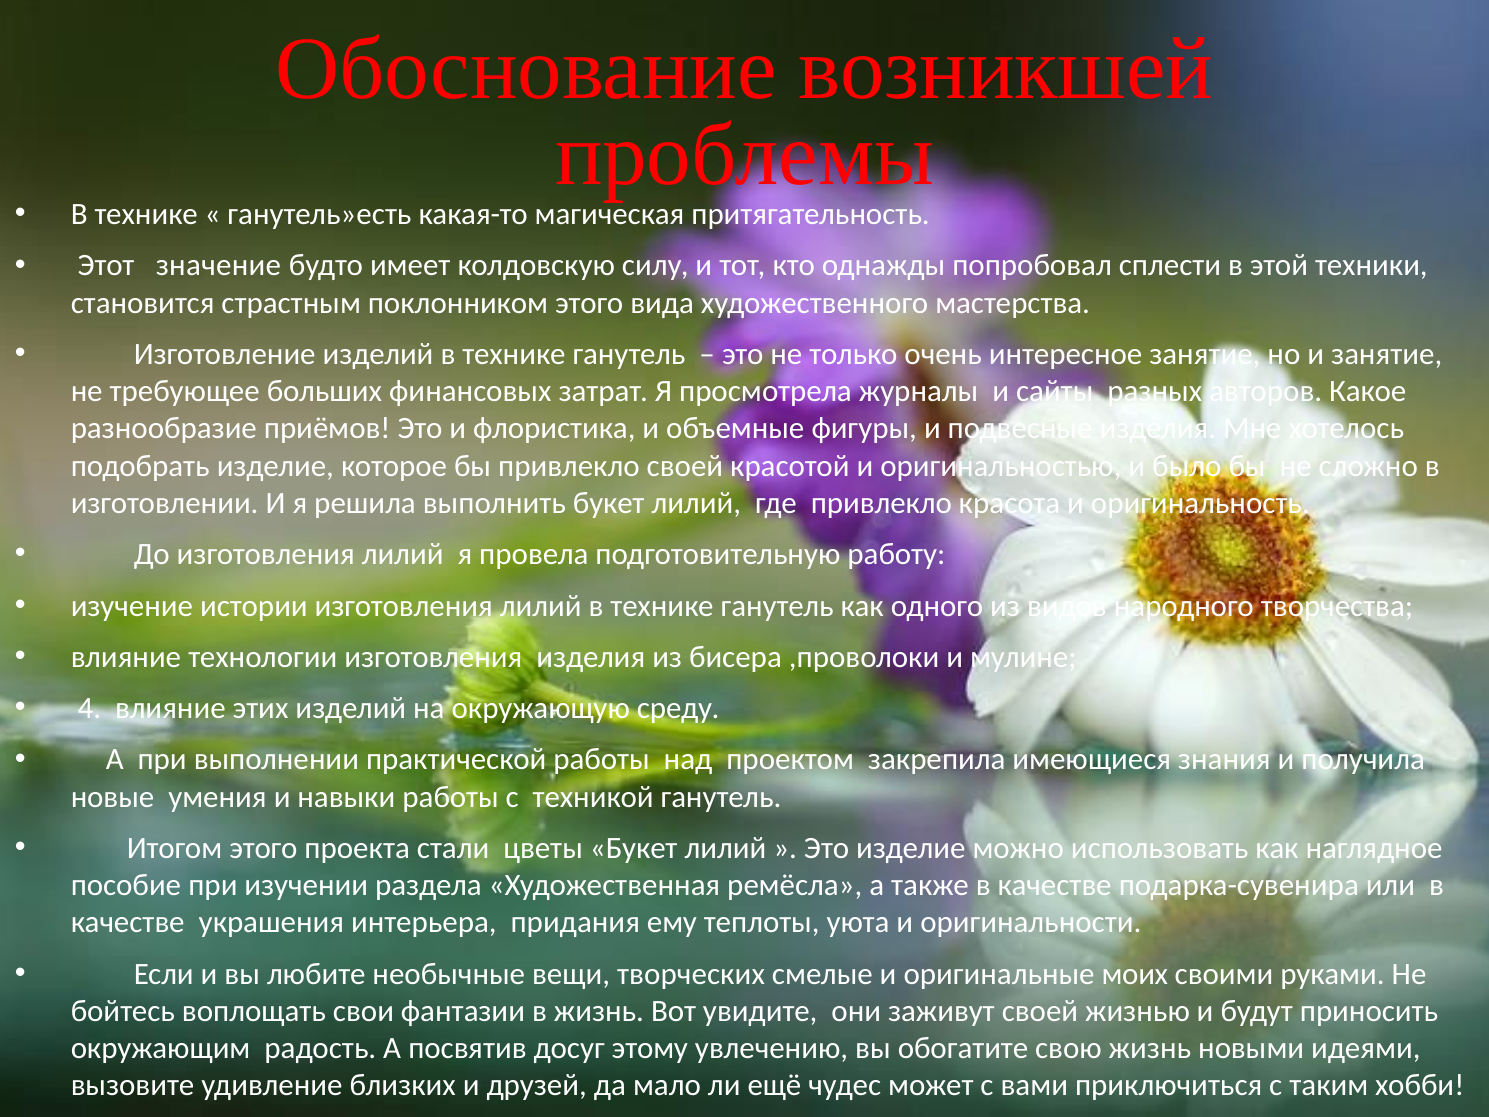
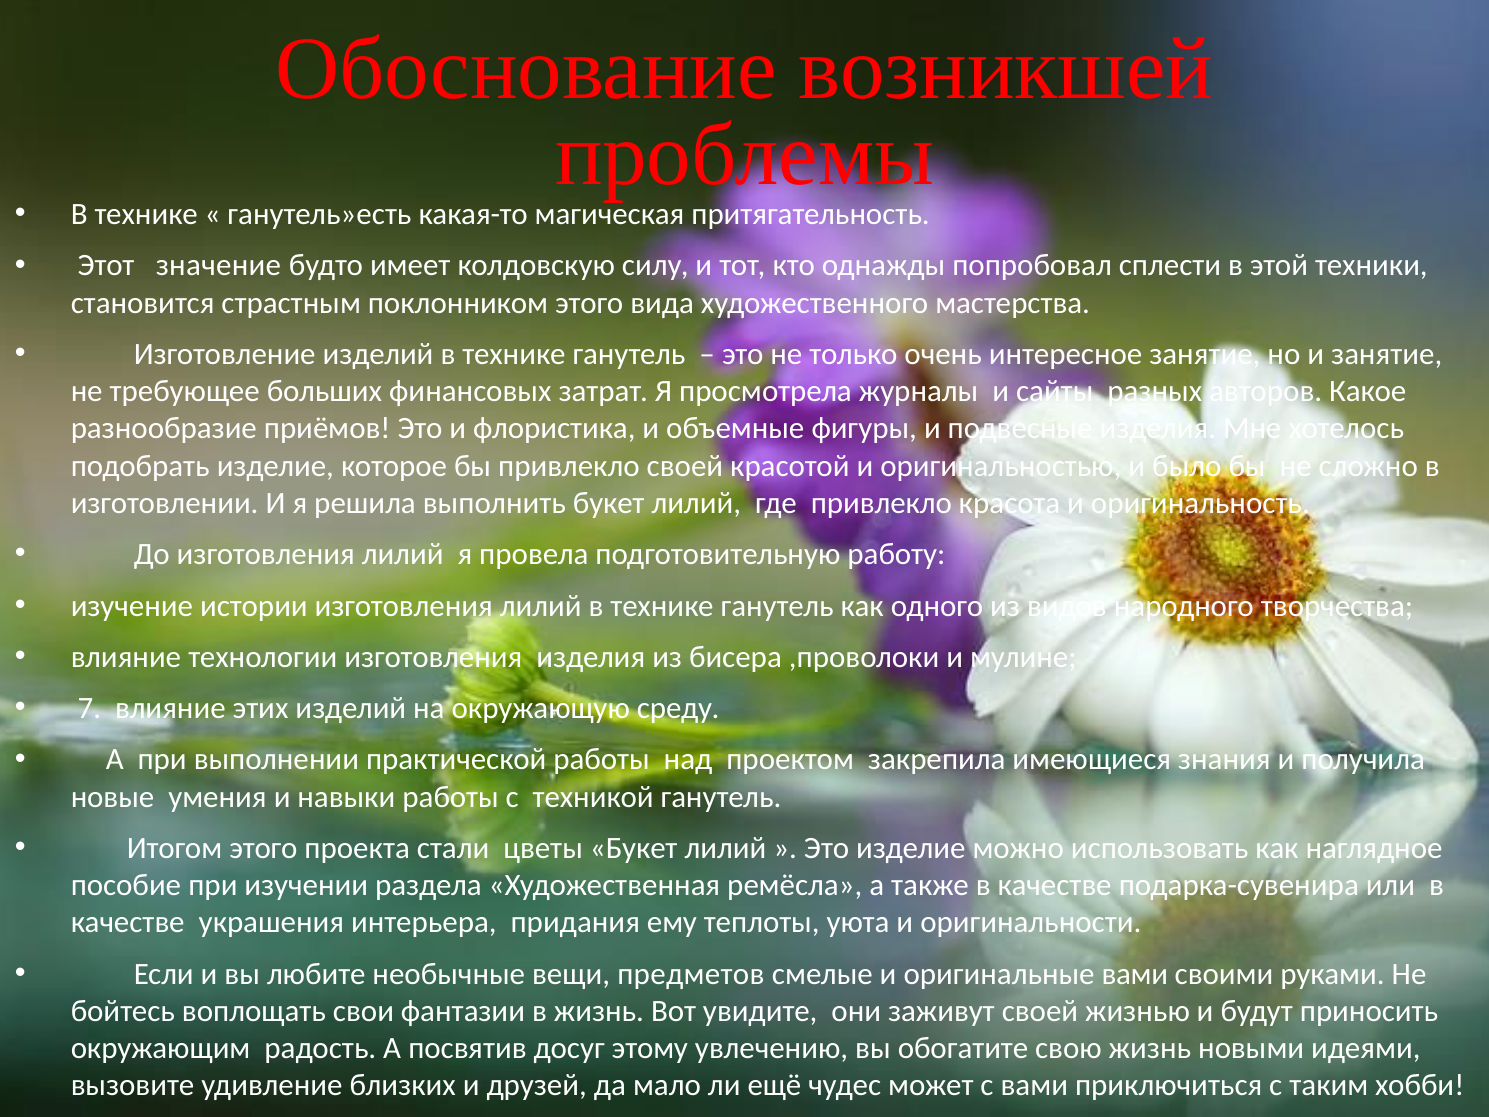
4: 4 -> 7 (89, 708)
творческих: творческих -> предметов (691, 974)
оригинальные моих: моих -> вами (1135, 974)
